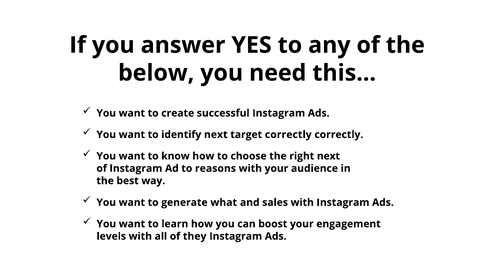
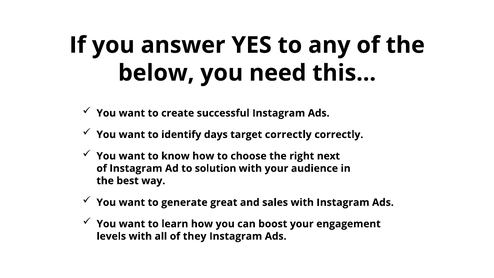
identify next: next -> days (216, 135)
reasons: reasons -> solution (216, 168)
what: what -> great (224, 202)
